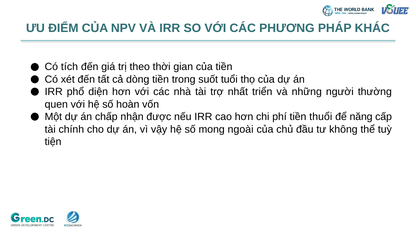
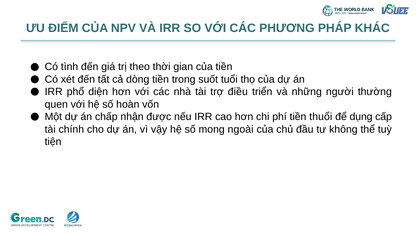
tích: tích -> tình (70, 67)
nhất: nhất -> điều (238, 92)
năng: năng -> dụng (361, 117)
